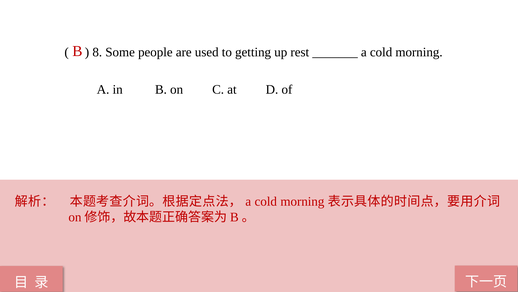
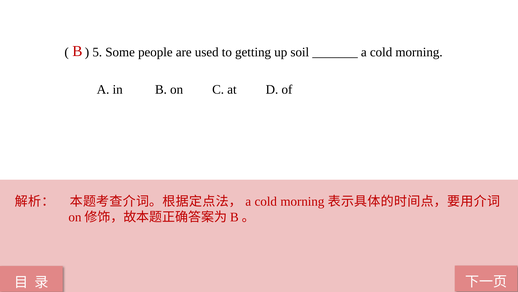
8: 8 -> 5 (97, 52)
rest: rest -> soil (300, 52)
